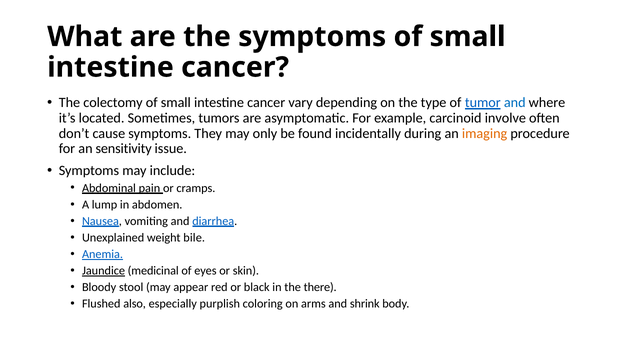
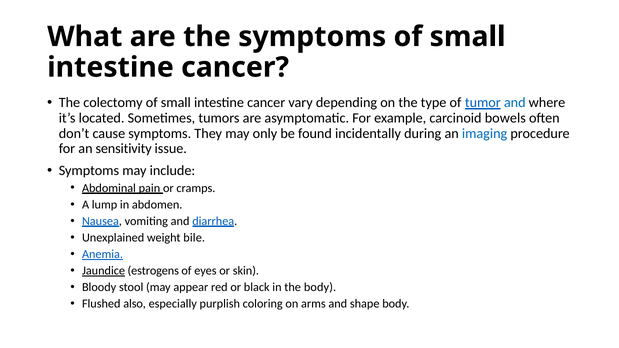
involve: involve -> bowels (505, 118)
imaging colour: orange -> blue (485, 133)
medicinal: medicinal -> estrogens (153, 271)
the there: there -> body (320, 287)
shrink: shrink -> shape (365, 304)
